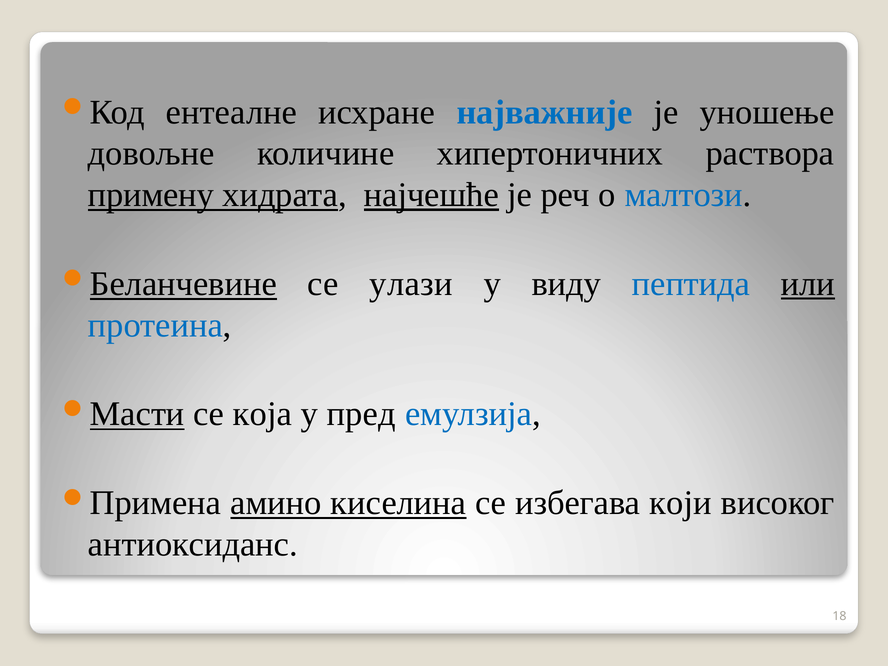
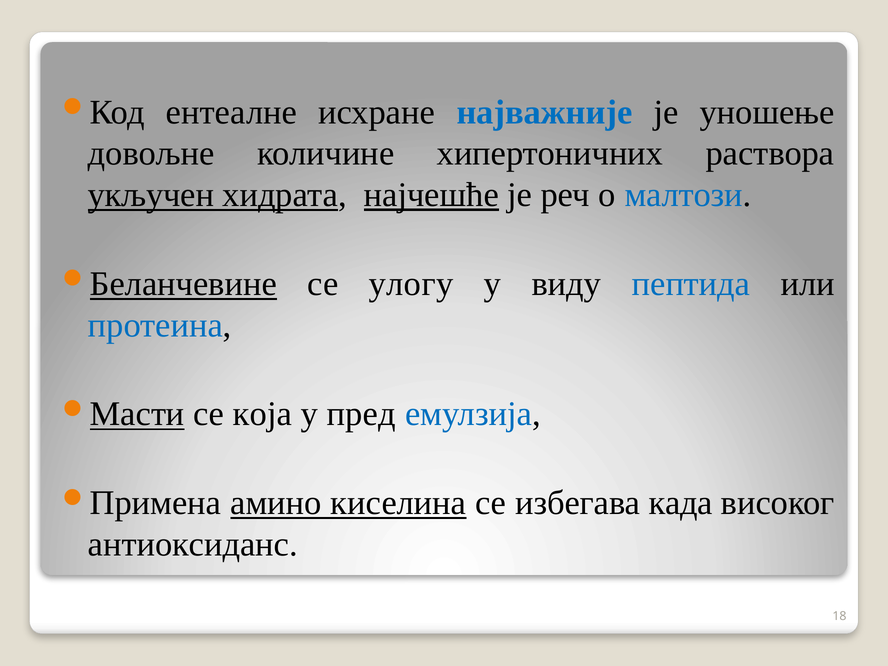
примену: примену -> укључен (151, 195)
улази: улази -> улогу (411, 284)
или underline: present -> none (808, 284)
који: који -> када (681, 503)
